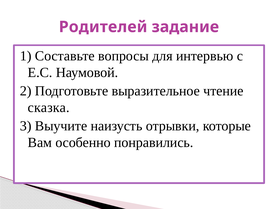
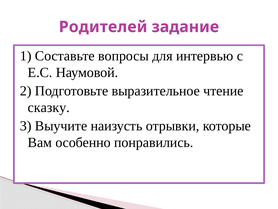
сказка: сказка -> сказку (49, 107)
